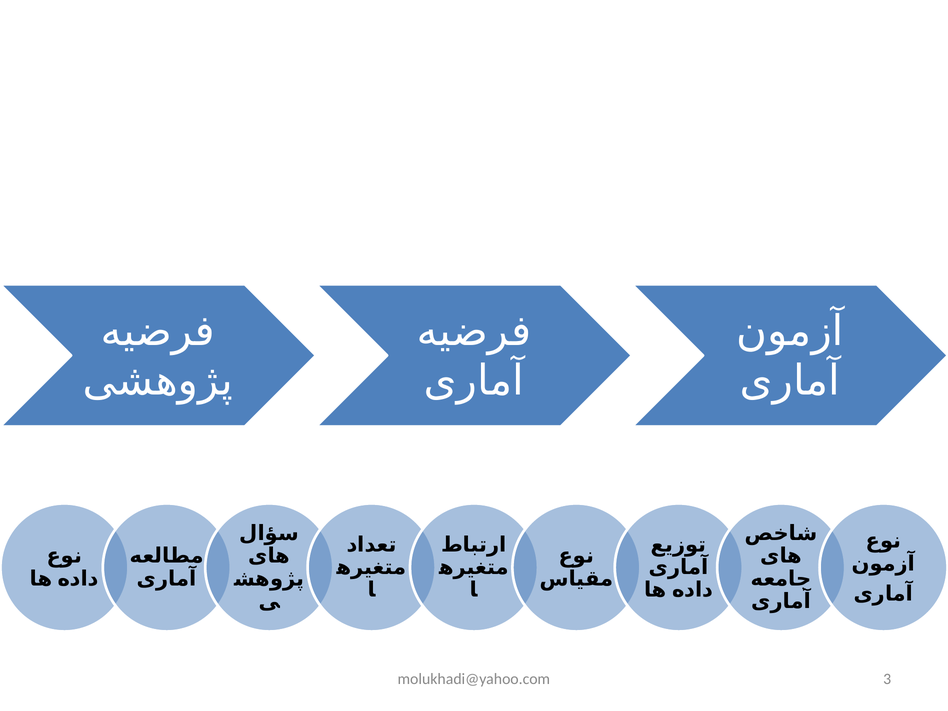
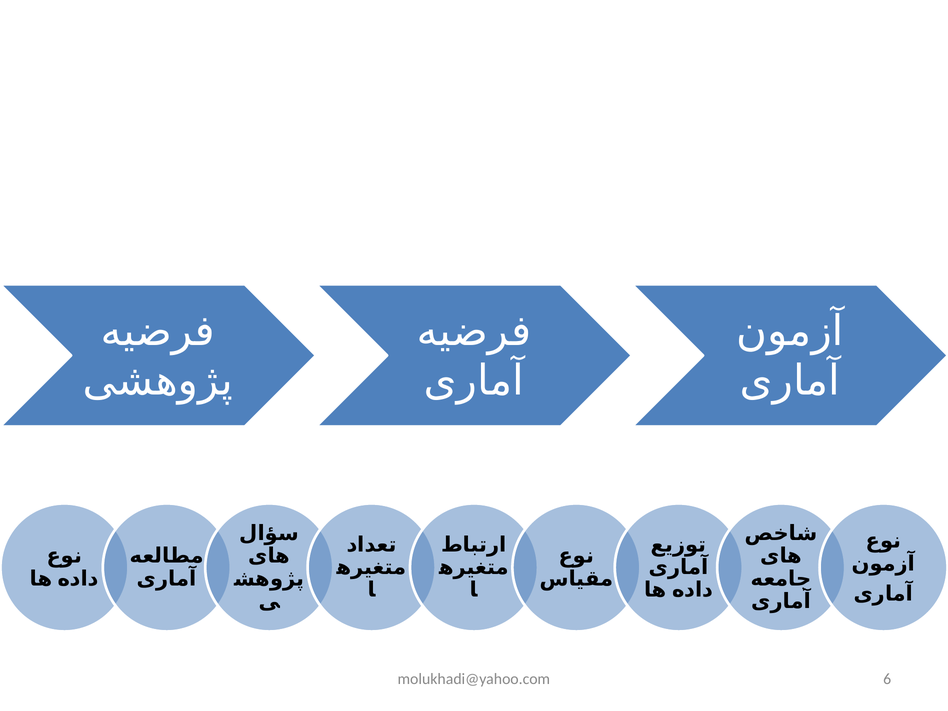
3: 3 -> 6 (887, 679)
